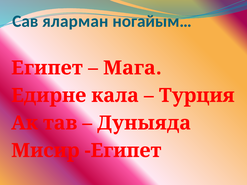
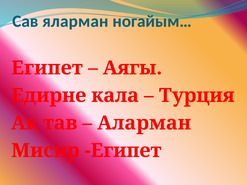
Мага: Мага -> Аягы (132, 68)
Дуныяда: Дуныяда -> Аларман (144, 123)
